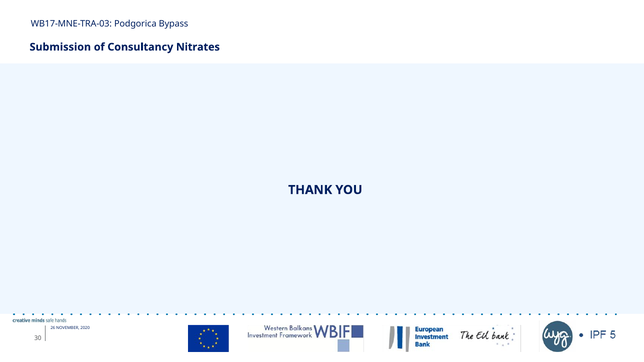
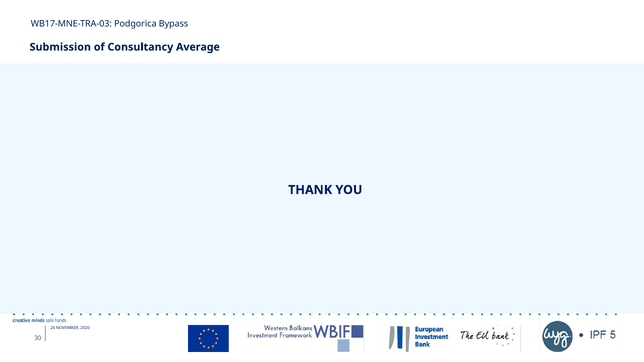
Nitrates: Nitrates -> Average (198, 47)
